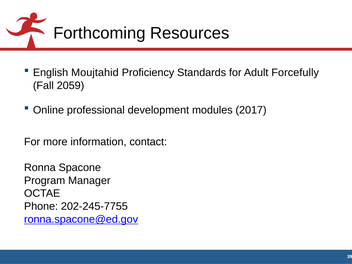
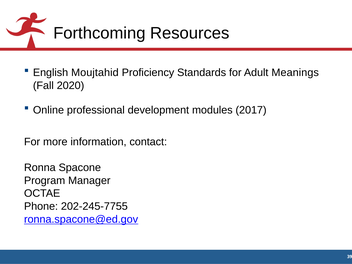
Forcefully: Forcefully -> Meanings (295, 73)
2059: 2059 -> 2020 (70, 86)
